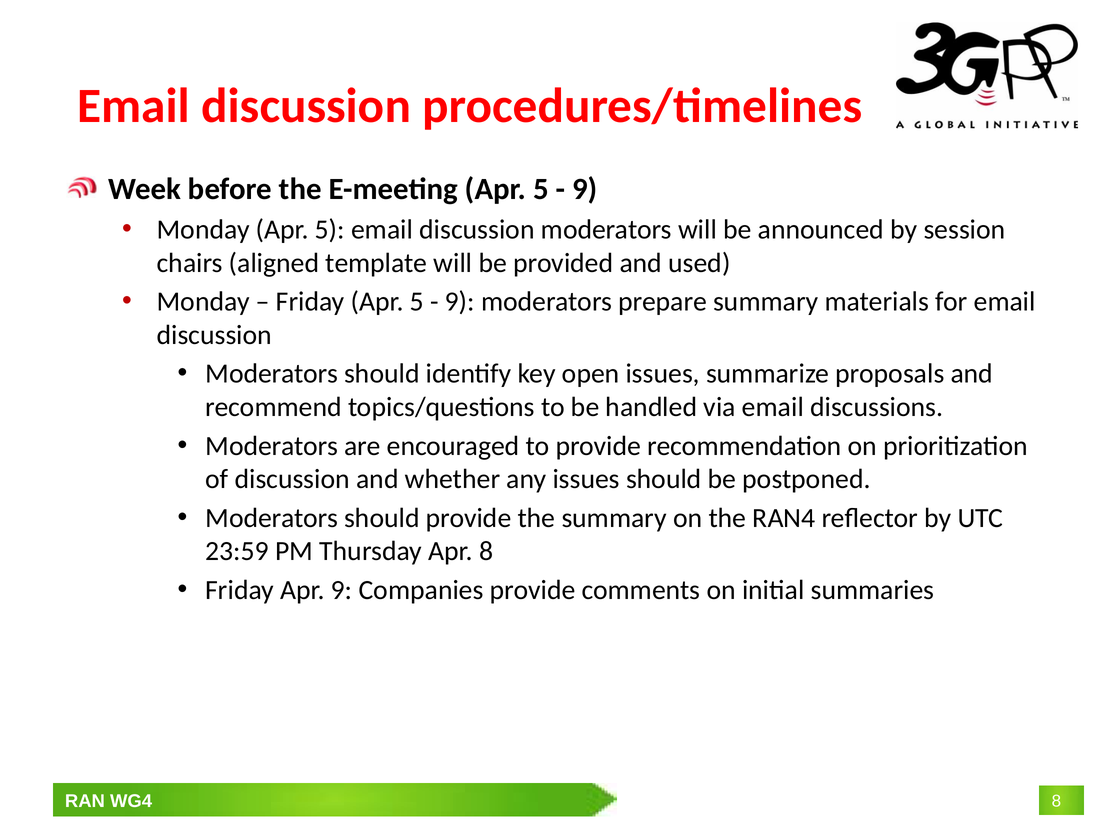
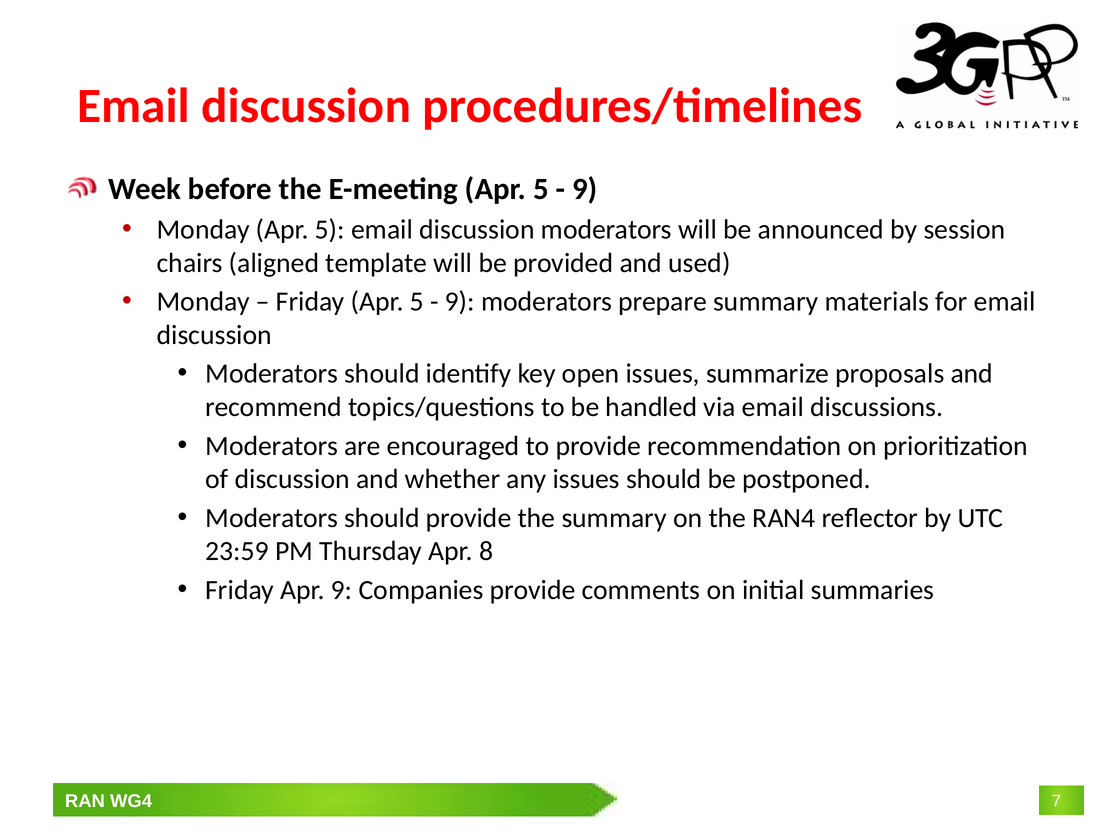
8: 8 -> 7 (1056, 802)
